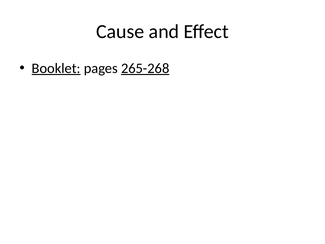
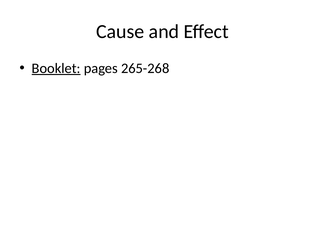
265-268 underline: present -> none (145, 68)
